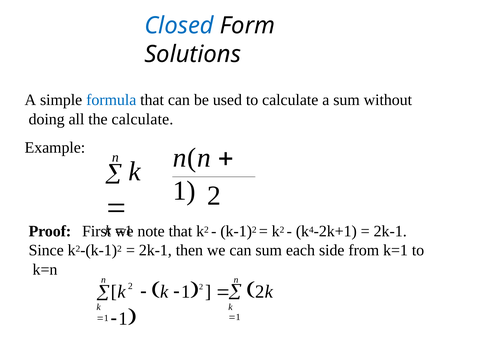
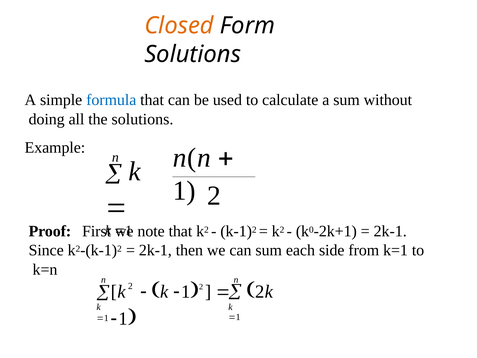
Closed colour: blue -> orange (179, 26)
the calculate: calculate -> solutions (142, 119)
4: 4 -> 0 (311, 230)
